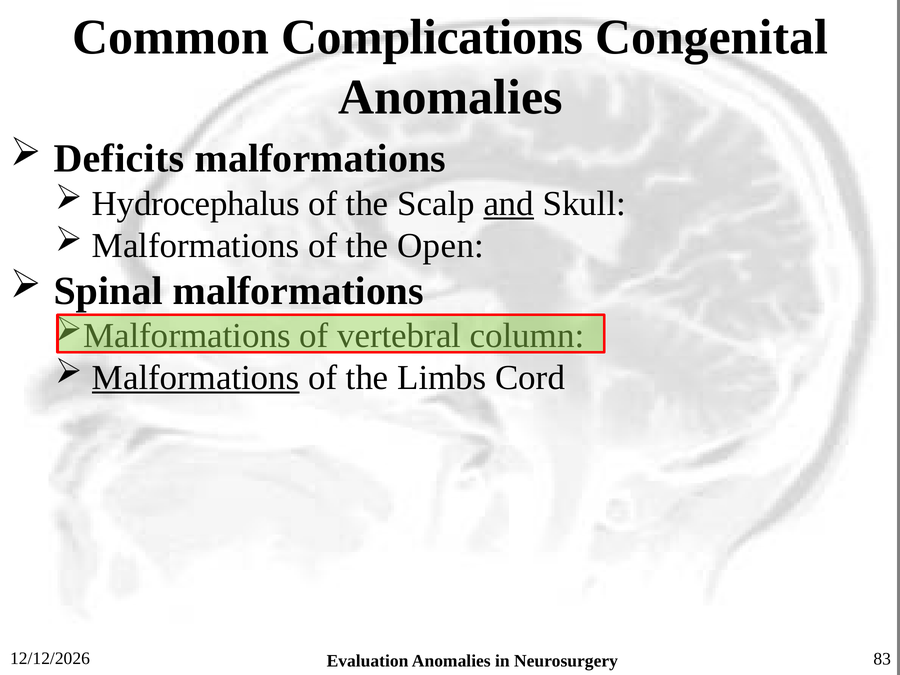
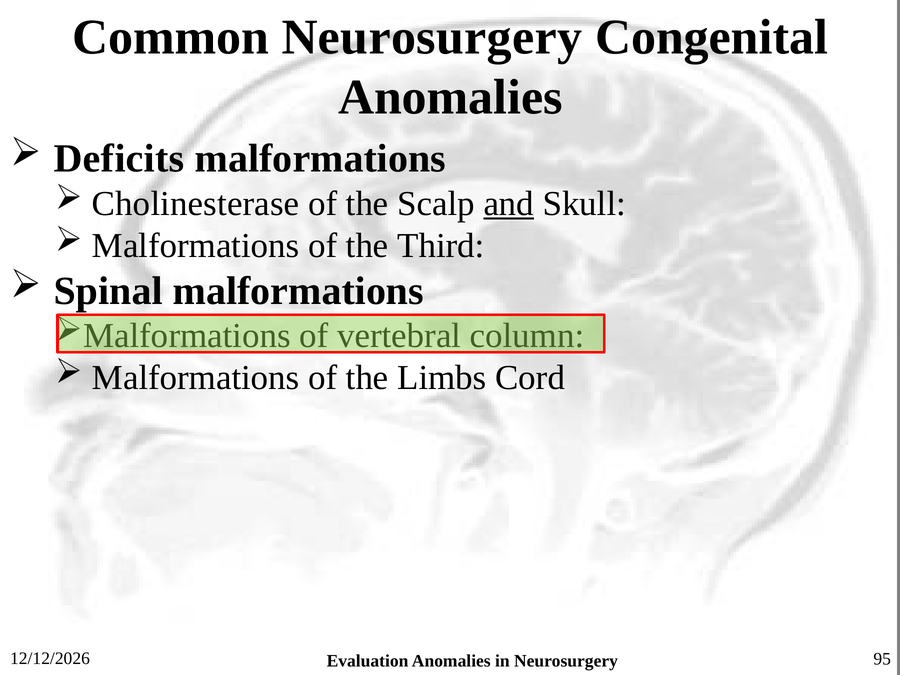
Common Complications: Complications -> Neurosurgery (432, 37)
Hydrocephalus: Hydrocephalus -> Cholinesterase (196, 203)
Open: Open -> Third (441, 245)
Malformations underline: present -> none (196, 378)
83: 83 -> 95 (882, 659)
